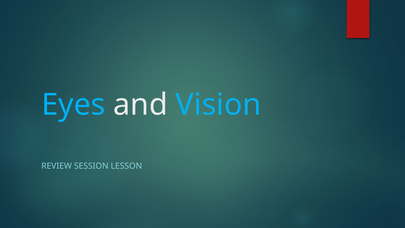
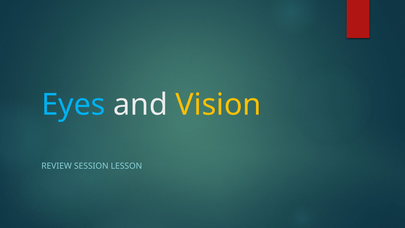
Vision colour: light blue -> yellow (218, 105)
